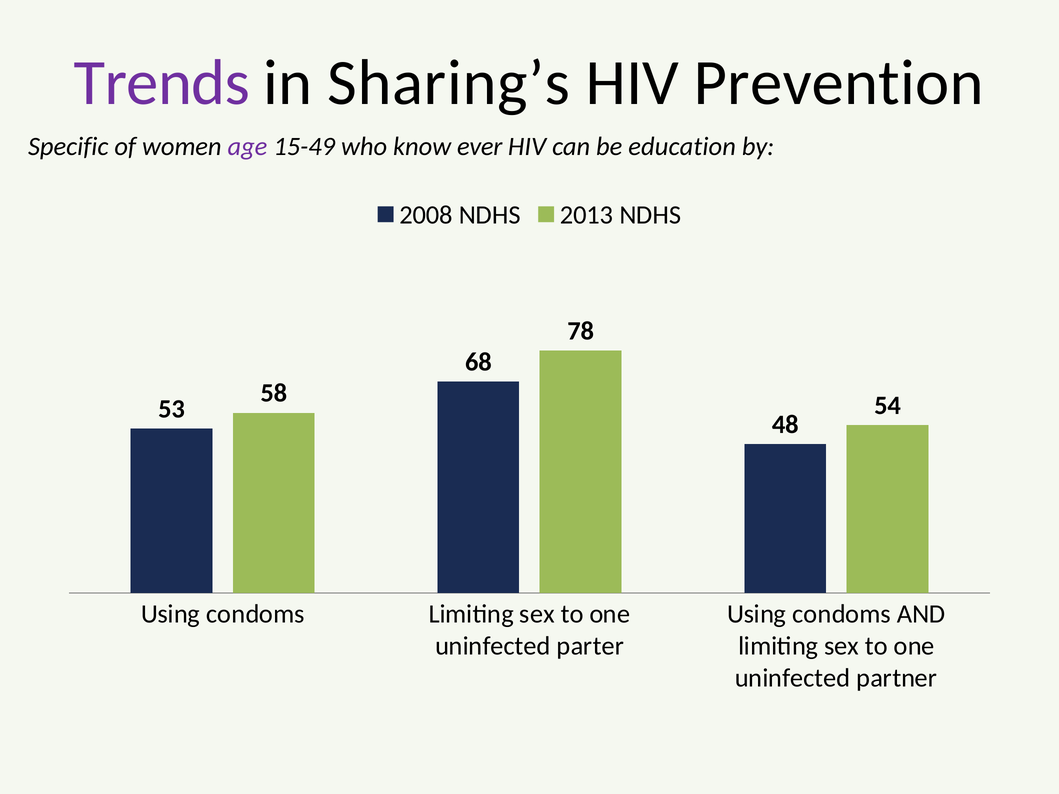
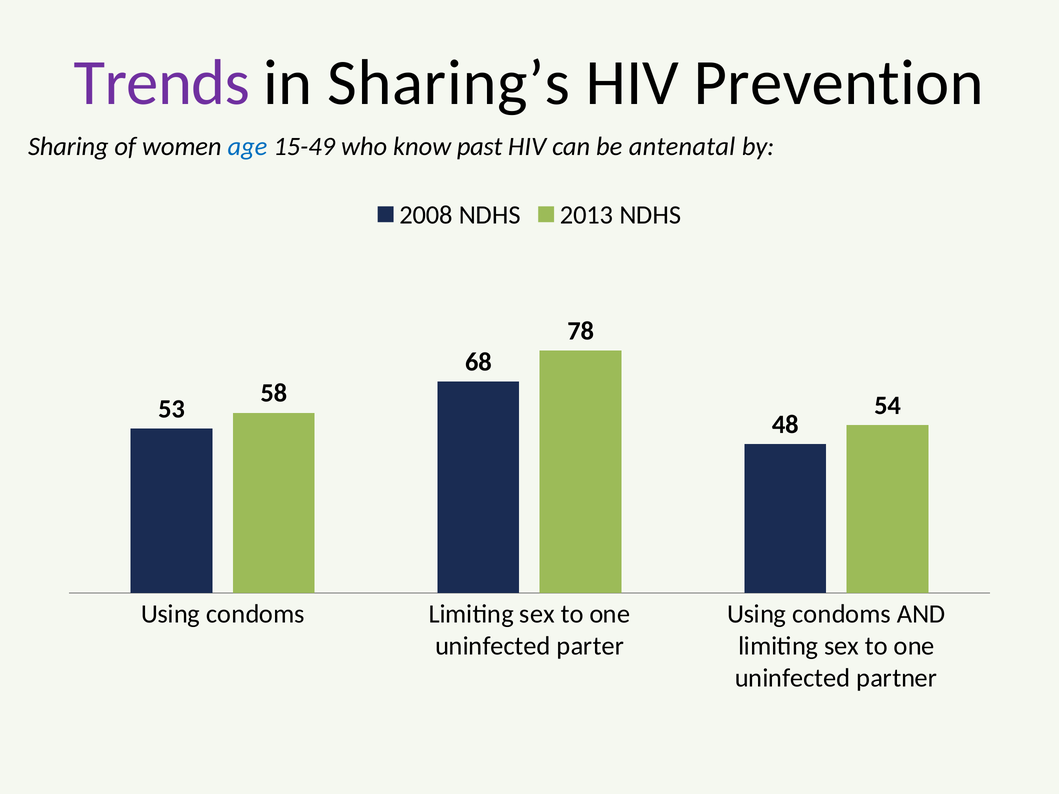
Specific: Specific -> Sharing (68, 146)
age colour: purple -> blue (247, 146)
ever: ever -> past (480, 146)
education: education -> antenatal (682, 146)
